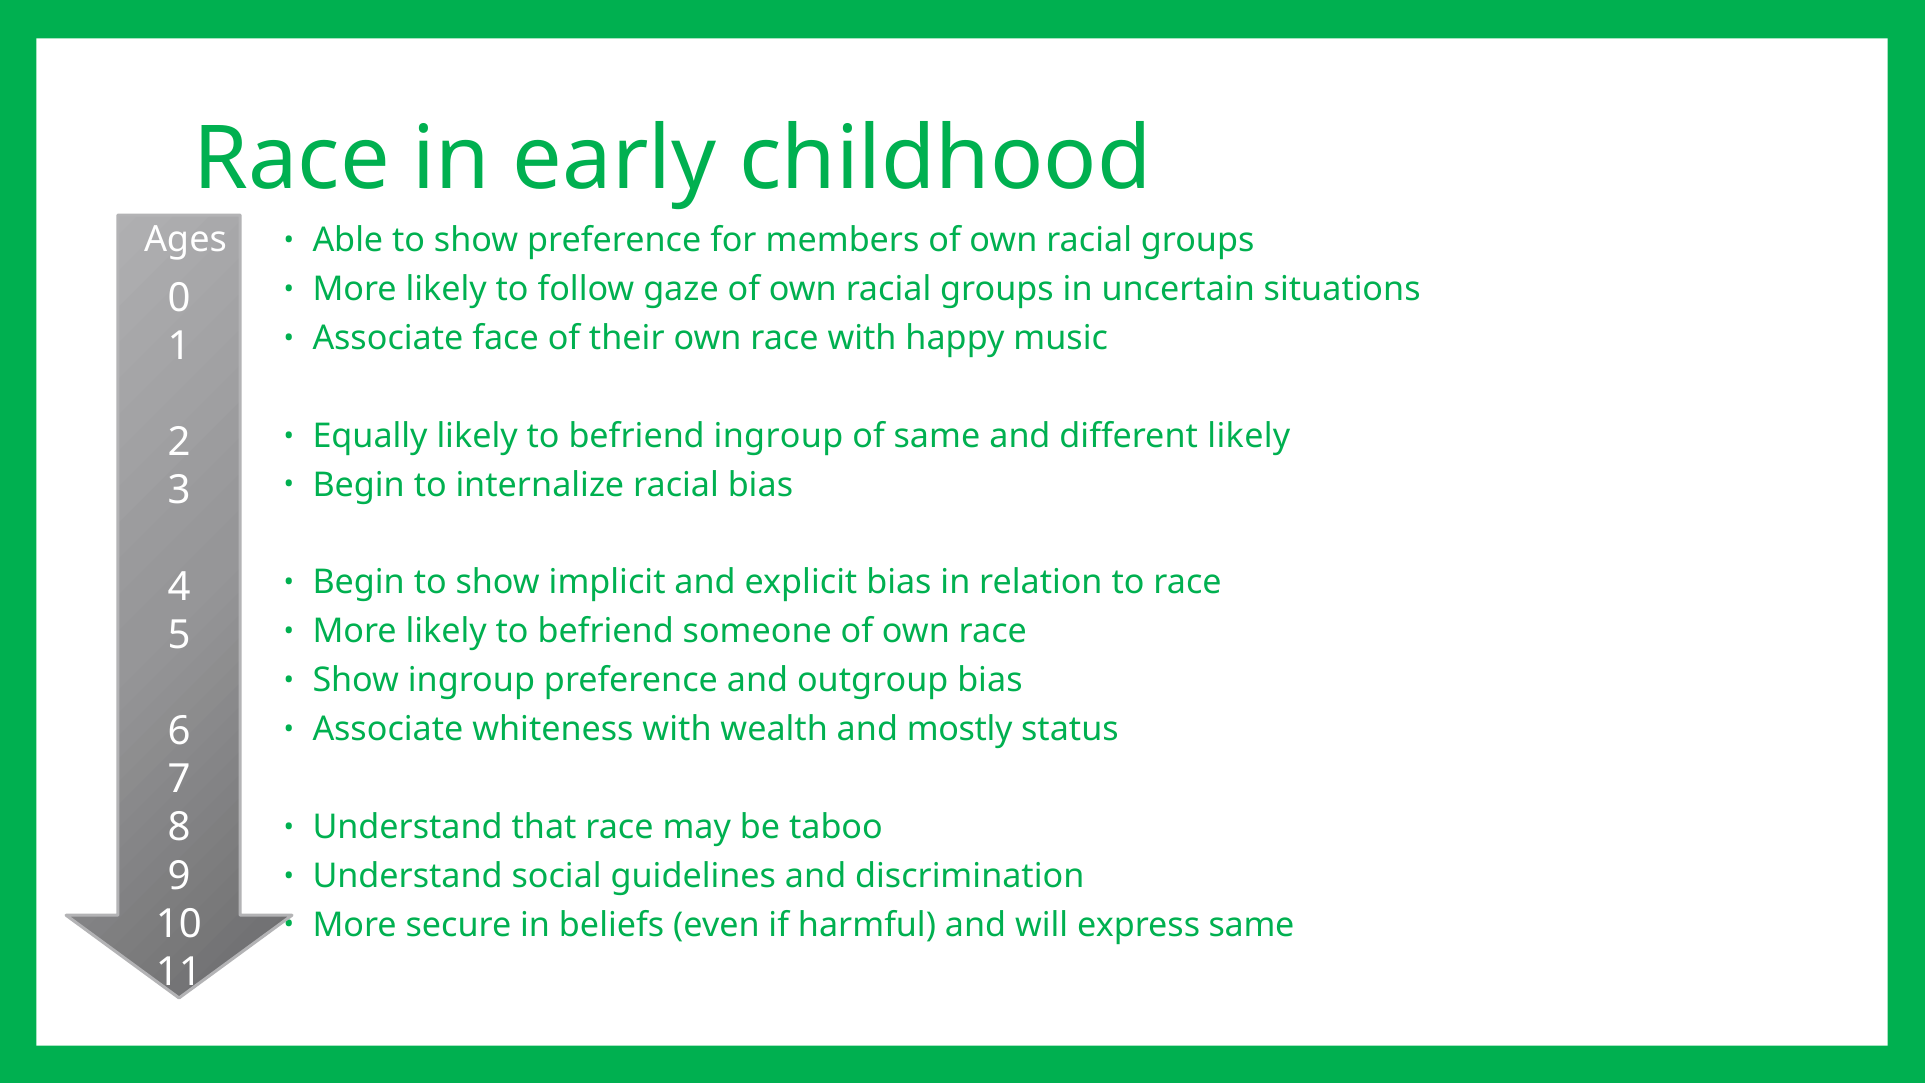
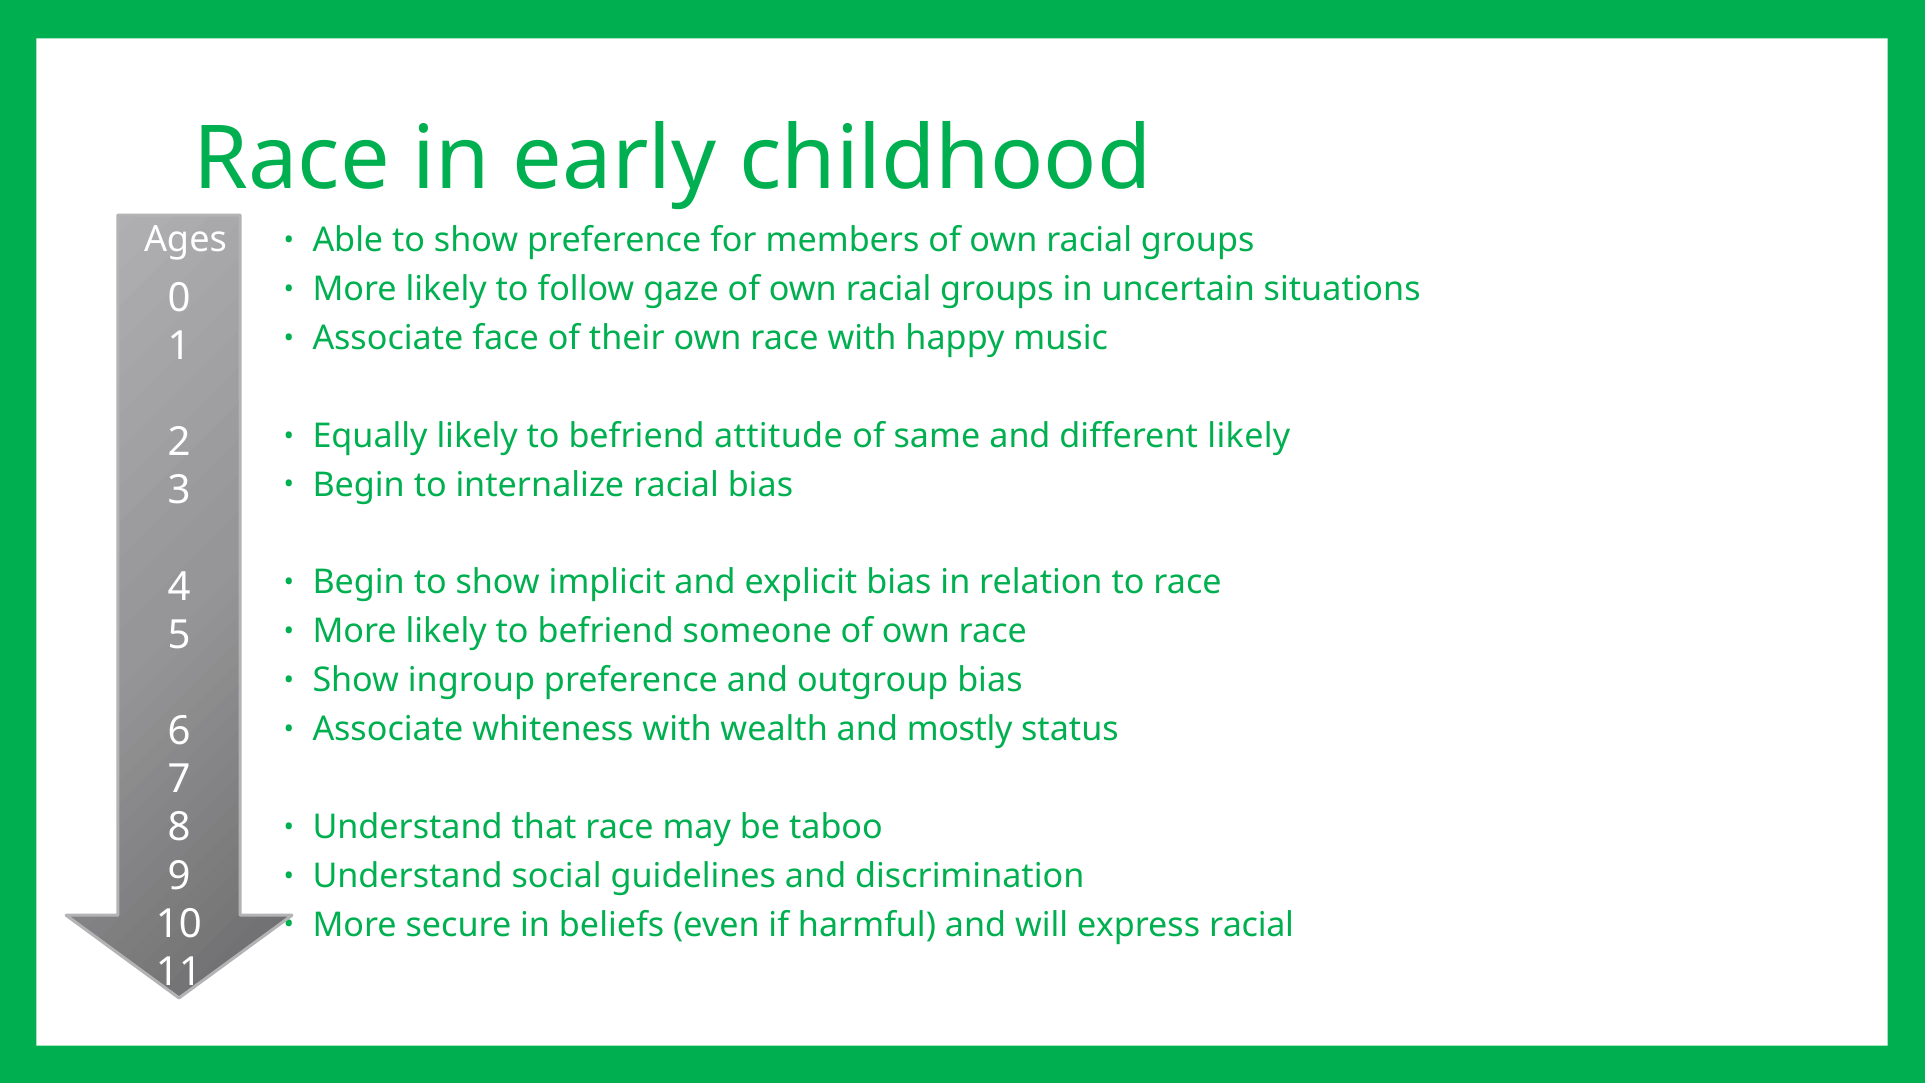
ingroup: ingroup -> attitude (778, 436)
express same: same -> racial (1251, 925)
